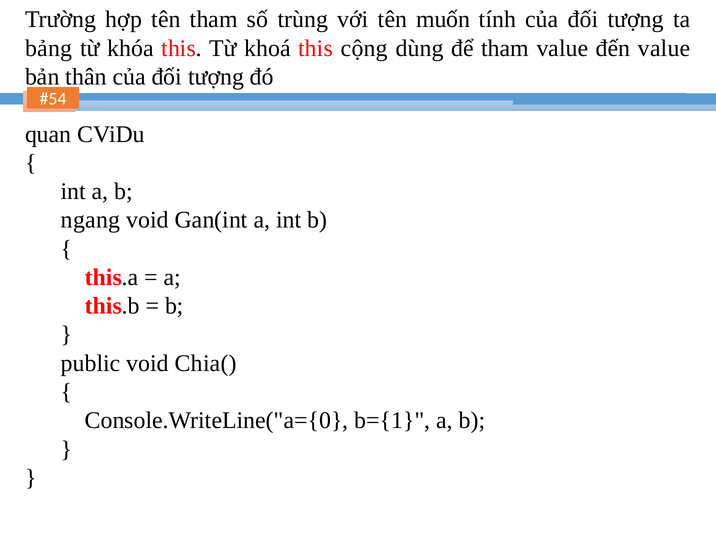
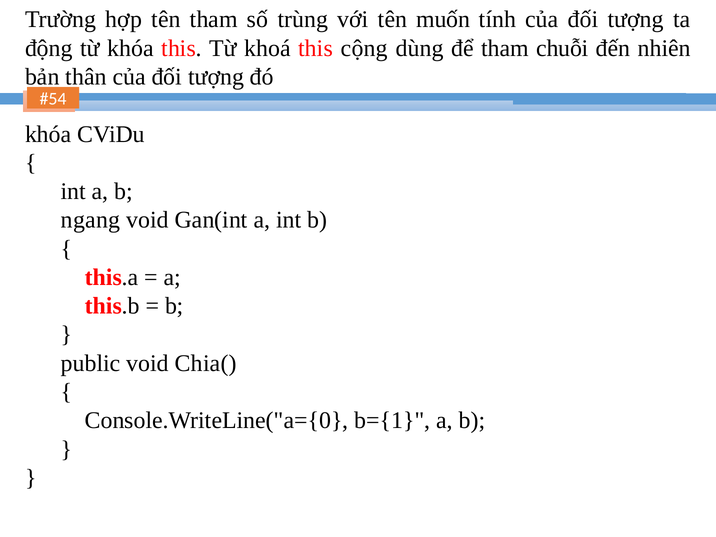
bảng: bảng -> động (49, 48)
tham value: value -> chuỗi (562, 48)
đến value: value -> nhiên (664, 48)
quan: quan -> khóa (48, 134)
